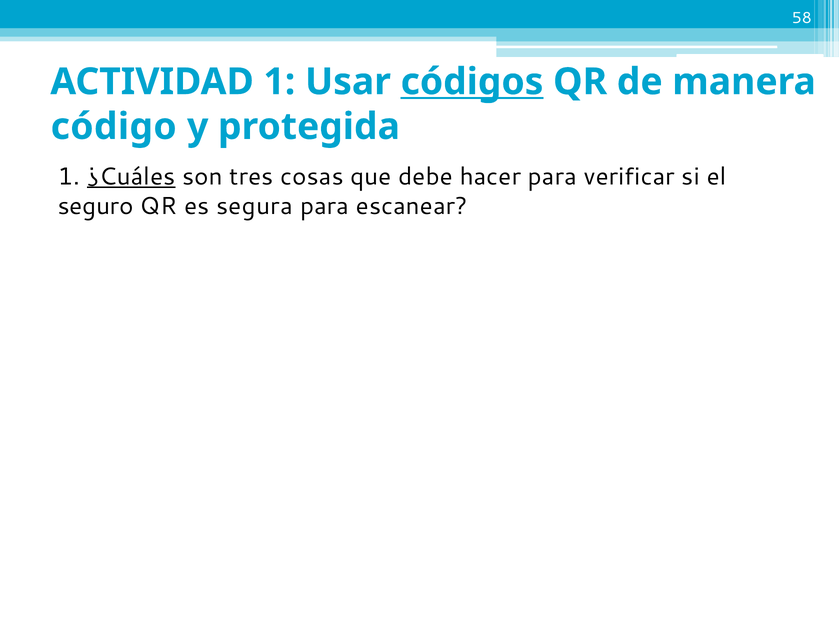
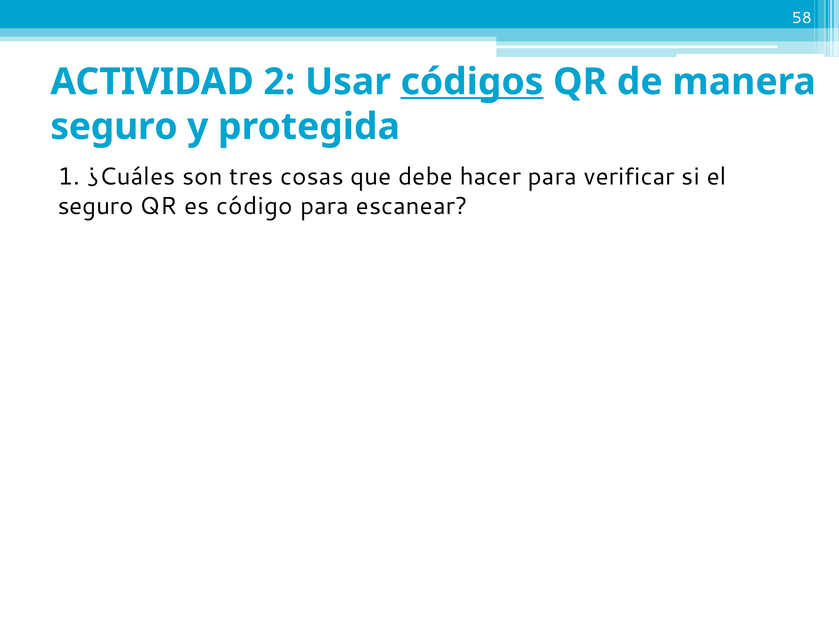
ACTIVIDAD 1: 1 -> 2 (279, 82)
código: código -> seguro (114, 126)
¿Cuáles underline: present -> none (131, 176)
segura: segura -> código (255, 206)
